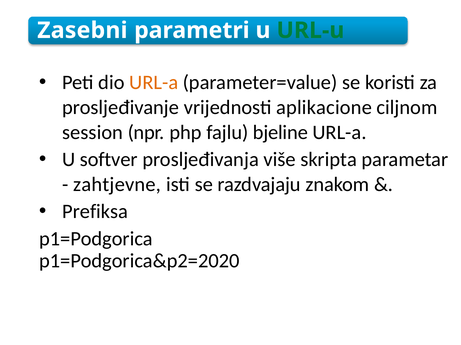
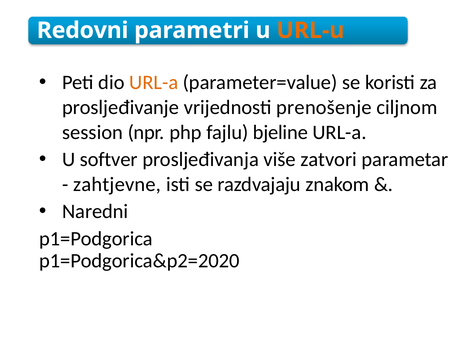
Zasebni: Zasebni -> Redovni (83, 30)
URL-u colour: green -> orange (310, 30)
aplikacione: aplikacione -> prenošenje (324, 108)
skripta: skripta -> zatvori (329, 160)
Prefiksa: Prefiksa -> Naredni (95, 212)
